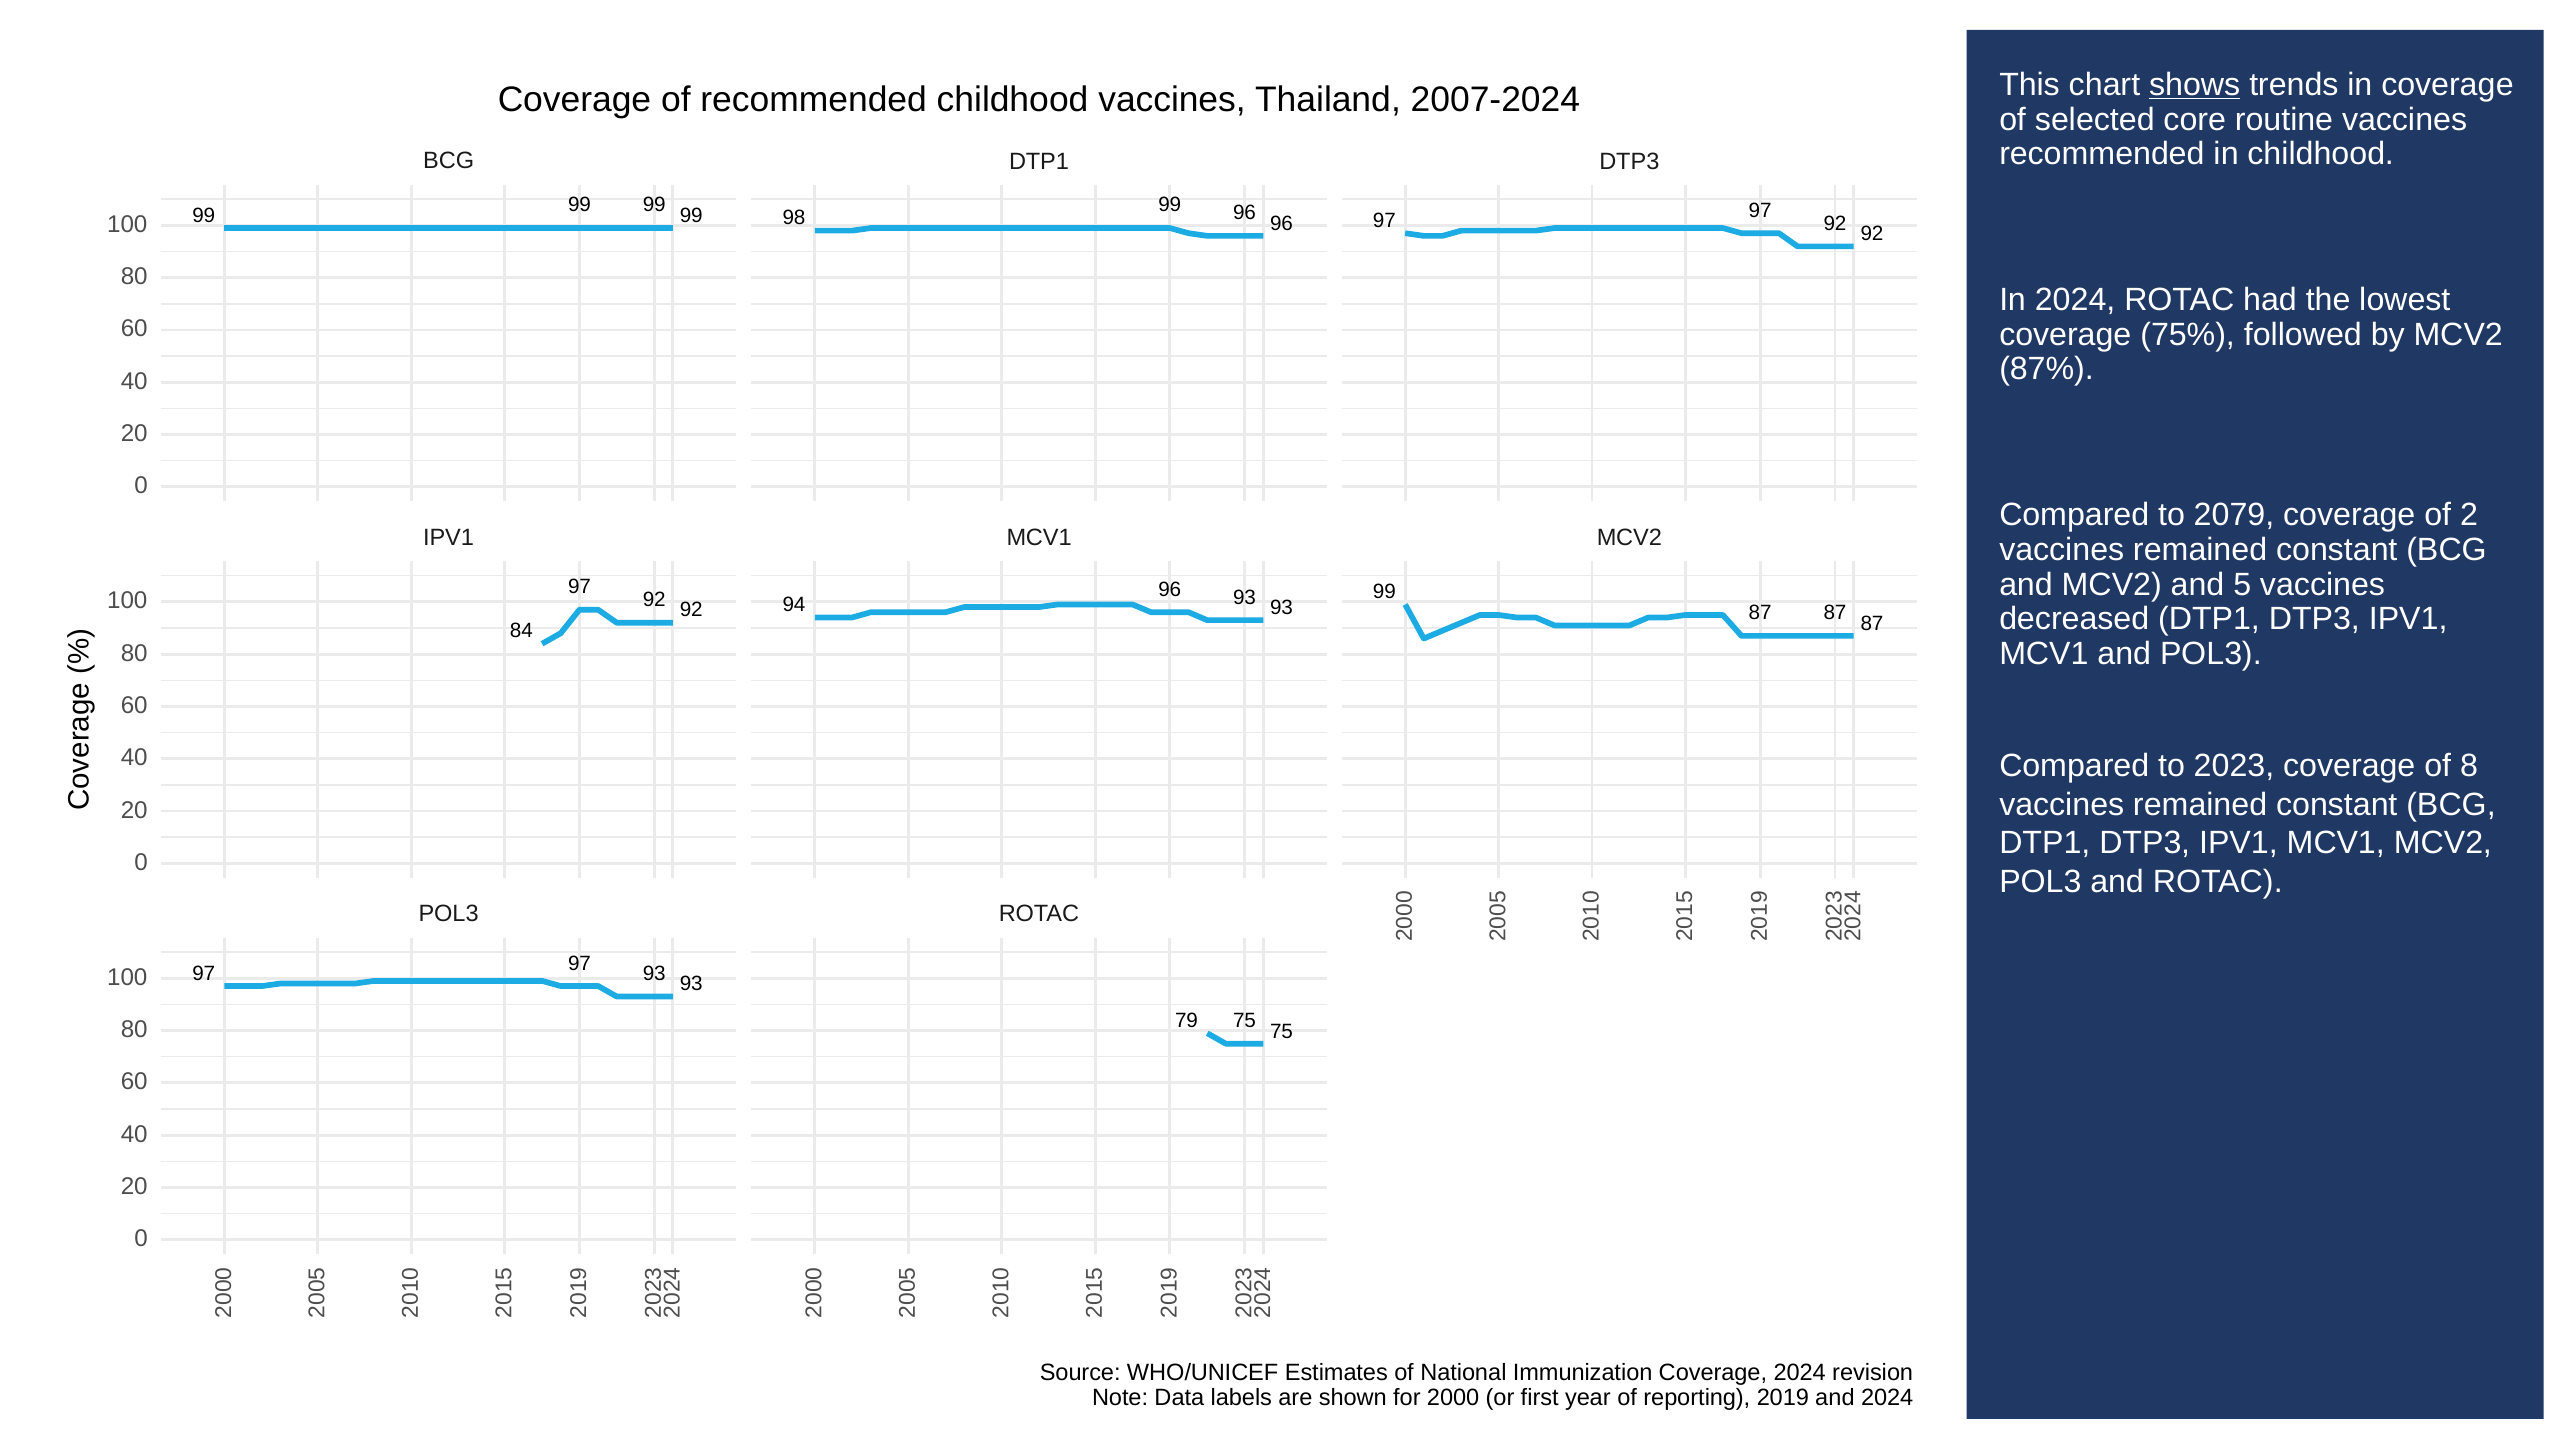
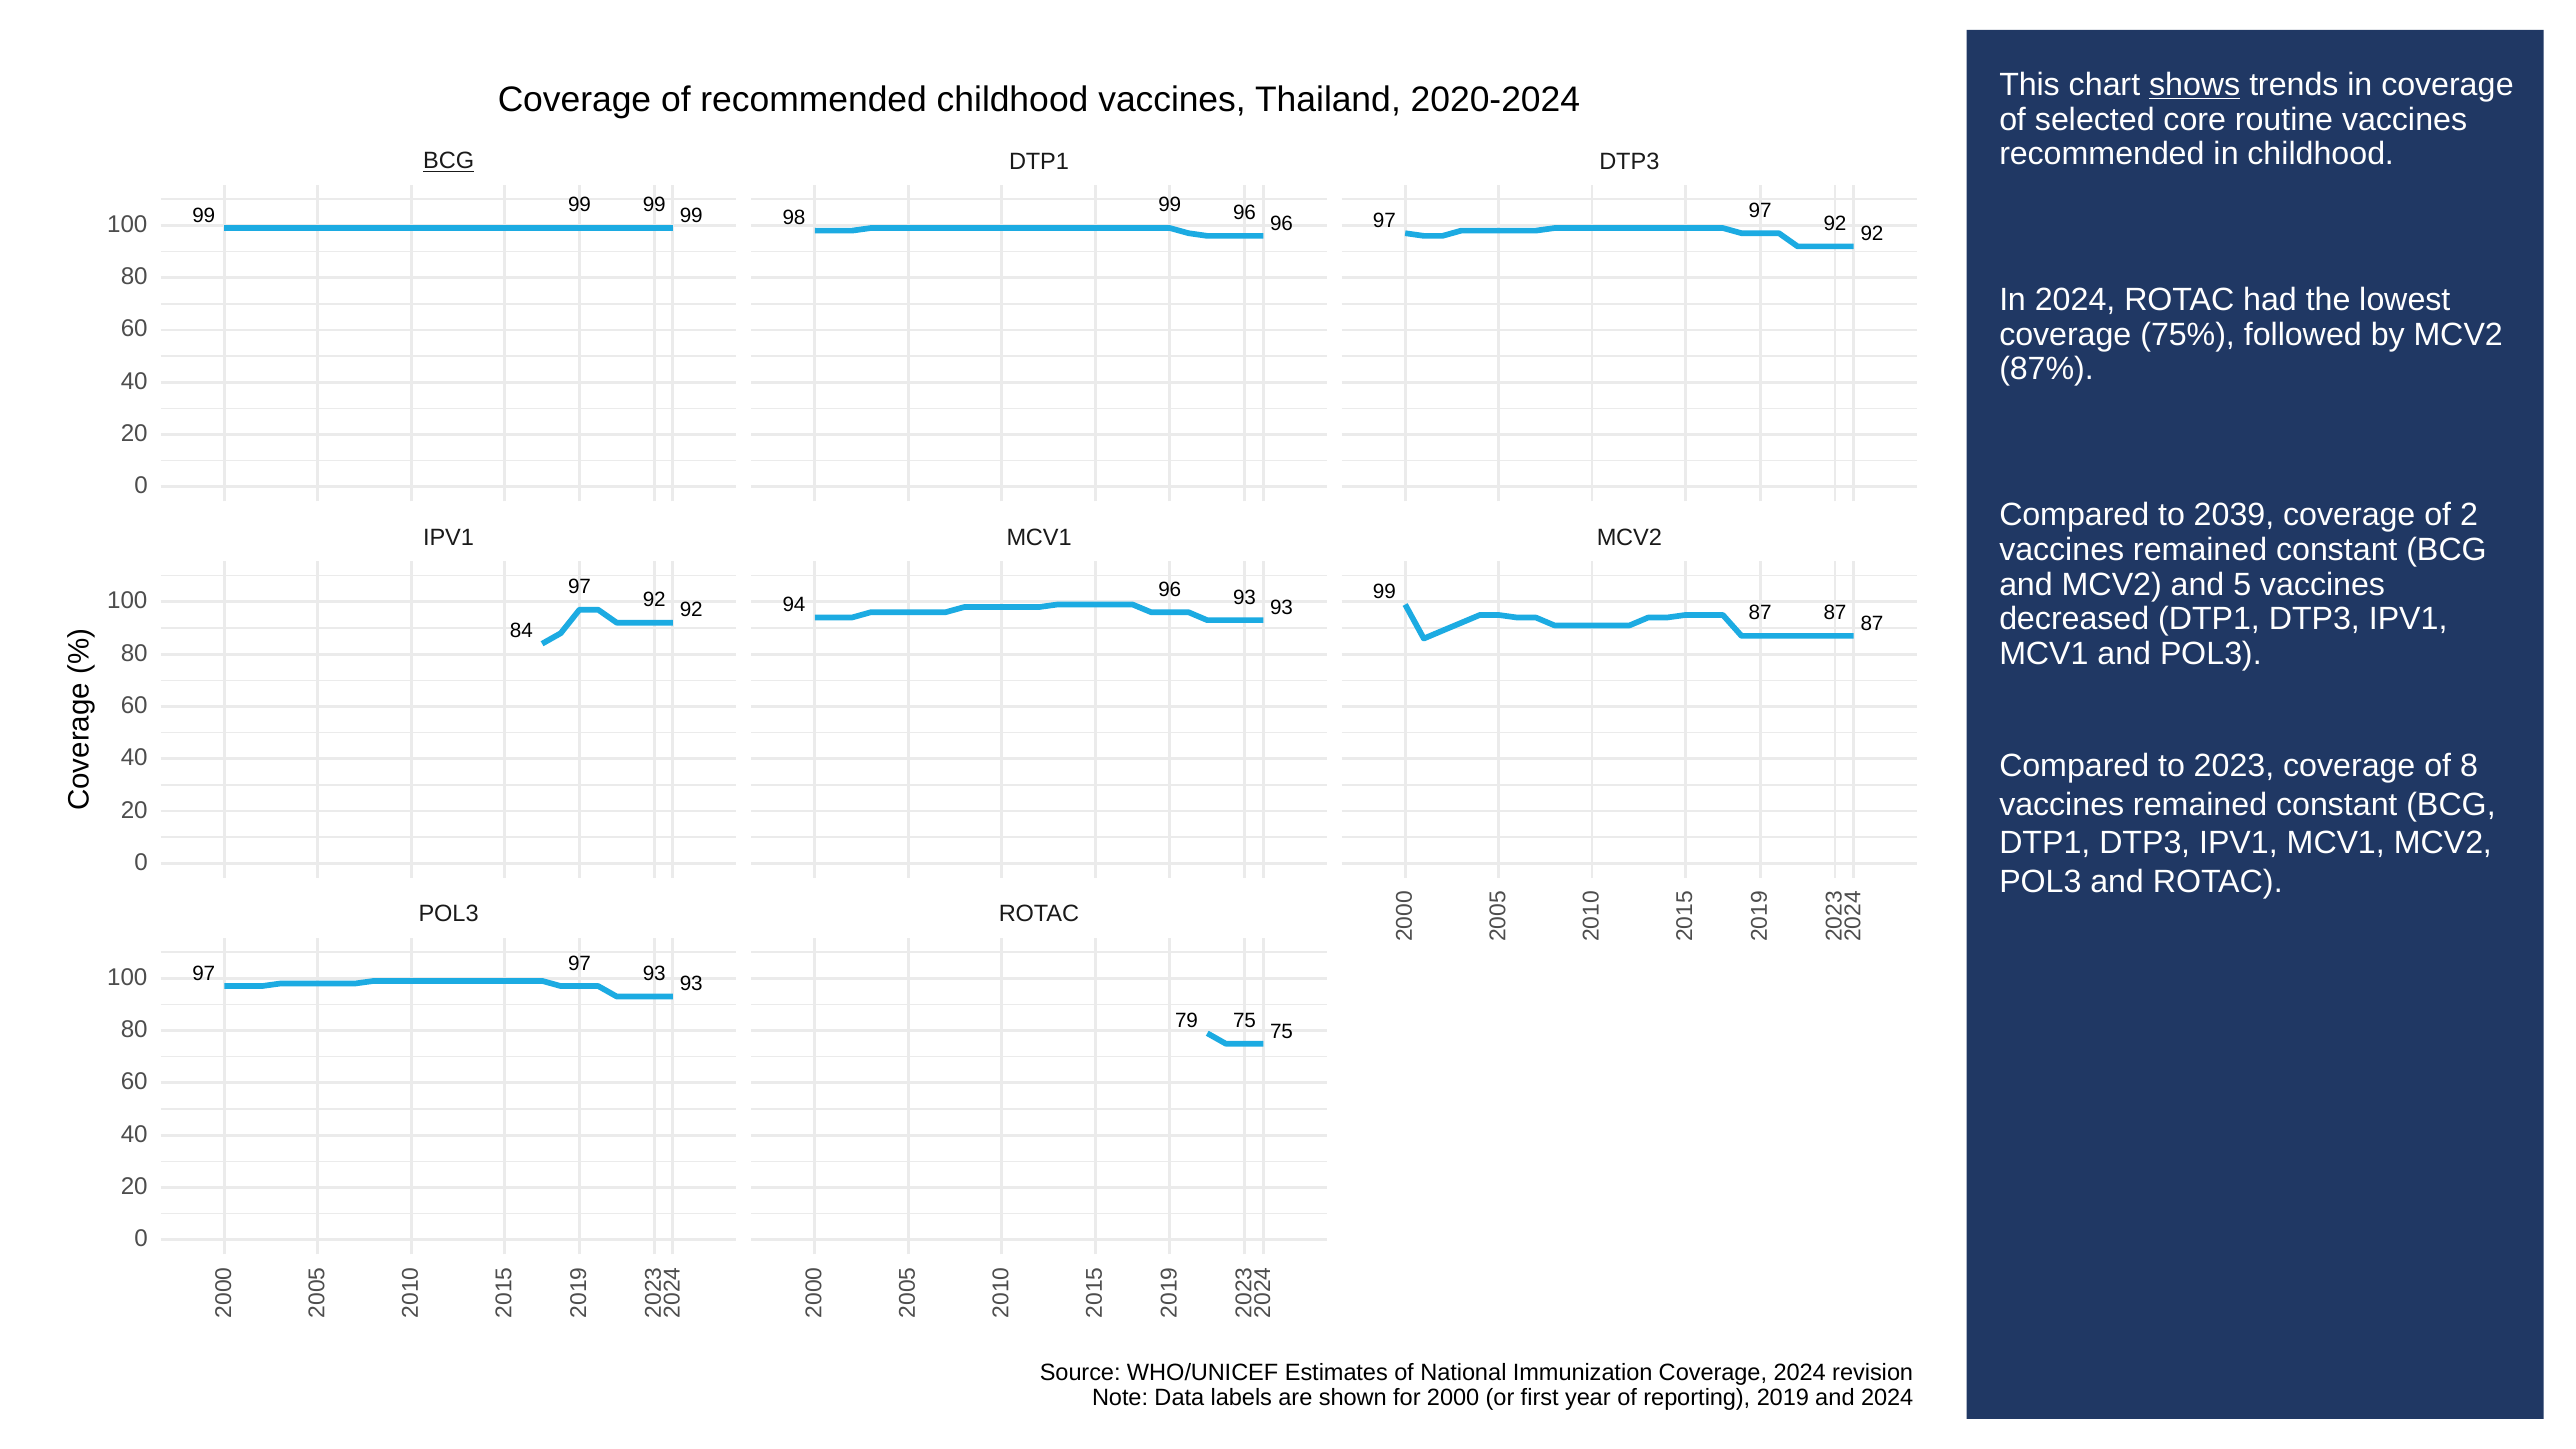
2007-2024: 2007-2024 -> 2020-2024 (1495, 100)
BCG underline: none -> present (449, 161)
2079: 2079 -> 2039 (2234, 515)
